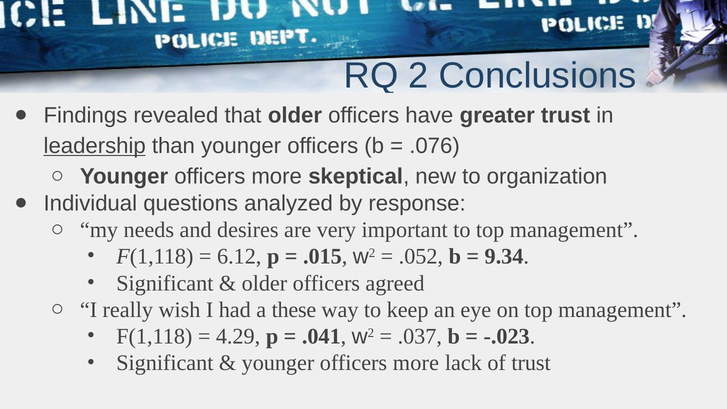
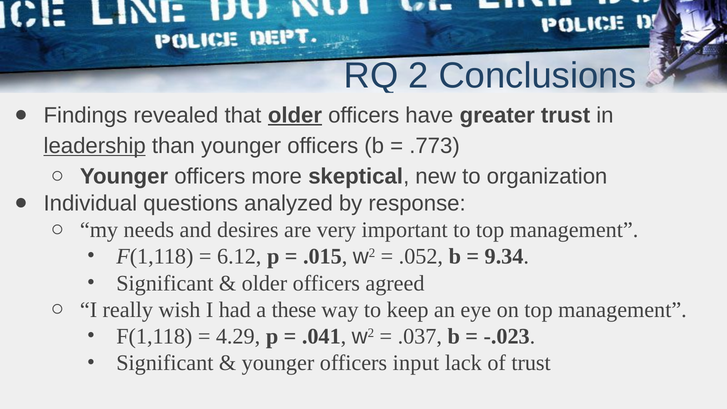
older underline: none -> present (295, 115)
.076: .076 -> .773 (435, 146)
more: more -> input (416, 363)
